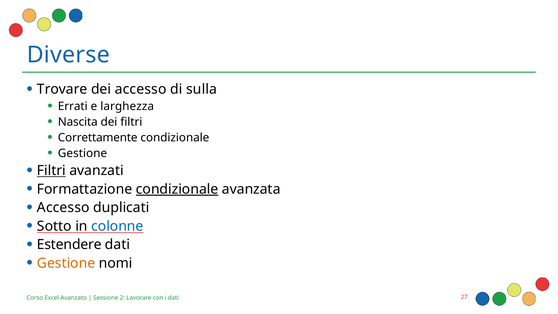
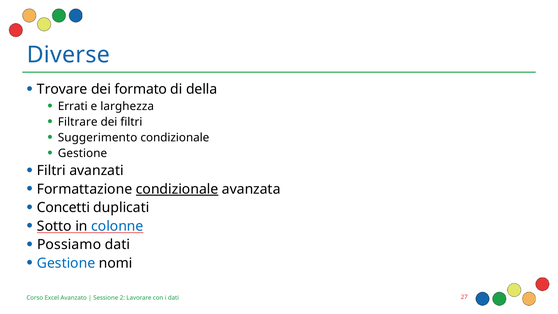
dei accesso: accesso -> formato (141, 89)
sulla: sulla -> della (202, 89)
Nascita: Nascita -> Filtrare (78, 122)
Correttamente: Correttamente -> Suggerimento (98, 138)
Filtri underline: present -> none (51, 171)
Accesso: Accesso -> Concetti (63, 208)
Estendere: Estendere -> Possiamo (69, 245)
Gestione colour: orange -> blue (66, 263)
